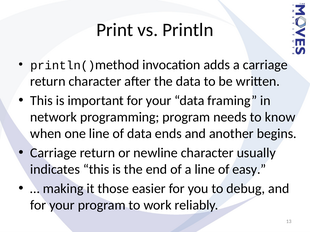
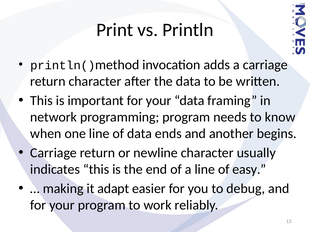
those: those -> adapt (113, 189)
